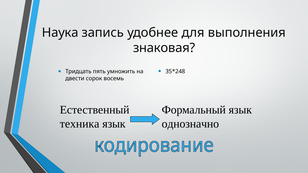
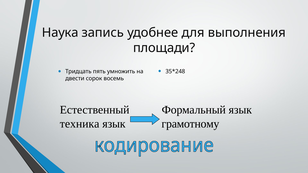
знаковая: знаковая -> площади (164, 48)
однозначно: однозначно -> грамотному (190, 124)
